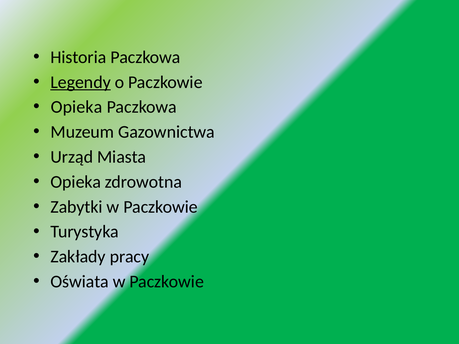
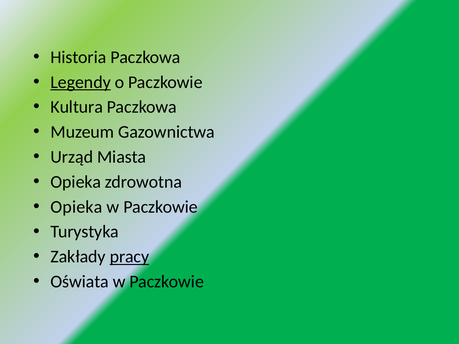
Opieka: Opieka -> Kultura (77, 107)
Zabytki: Zabytki -> Opieka (76, 207)
pracy underline: none -> present (129, 257)
